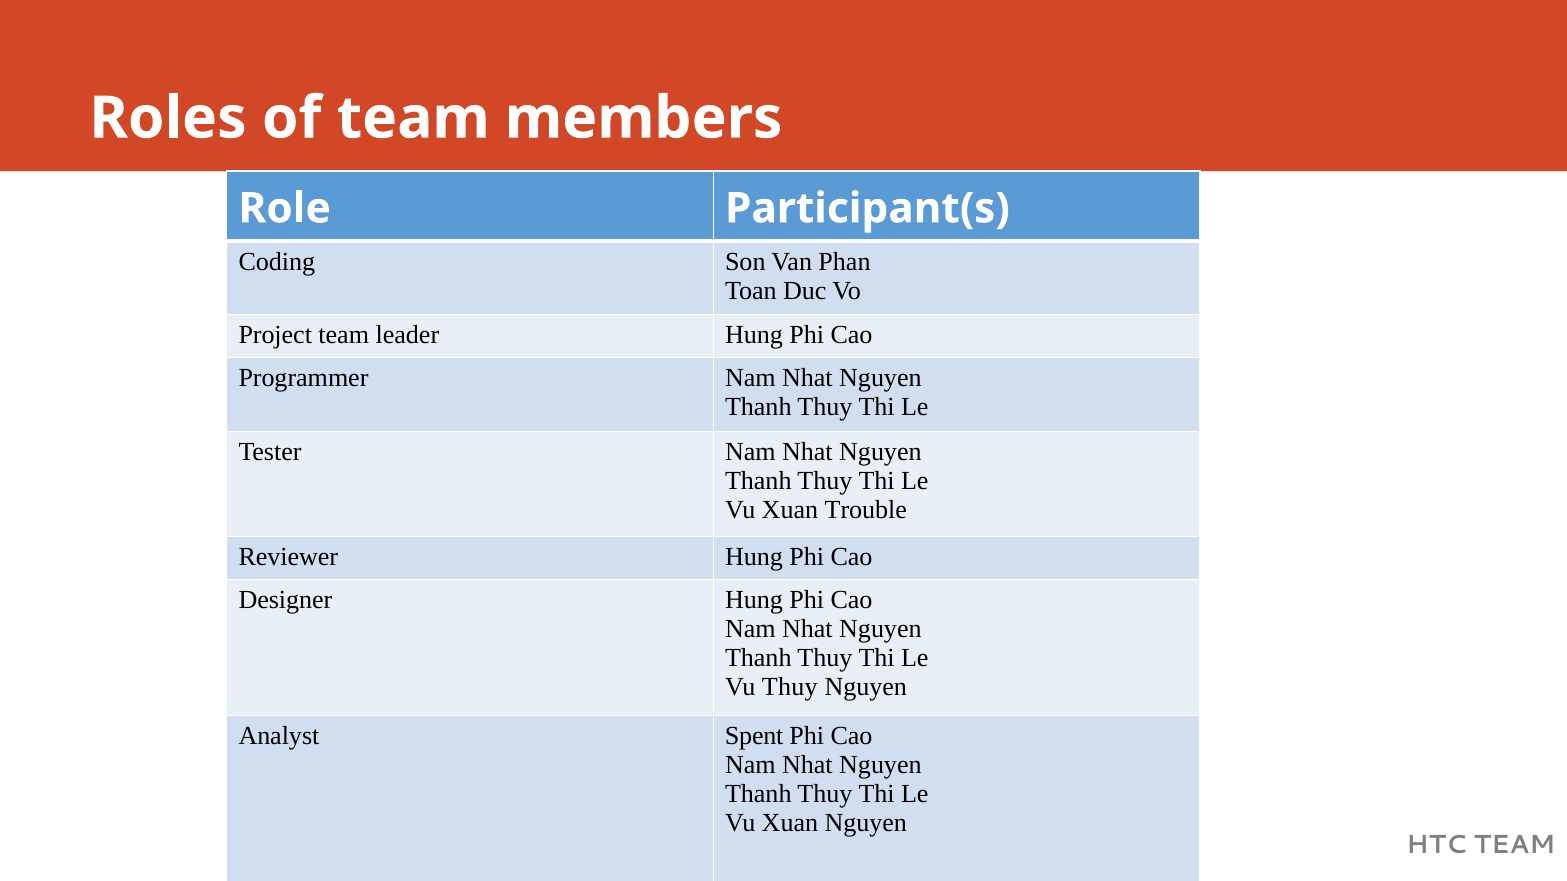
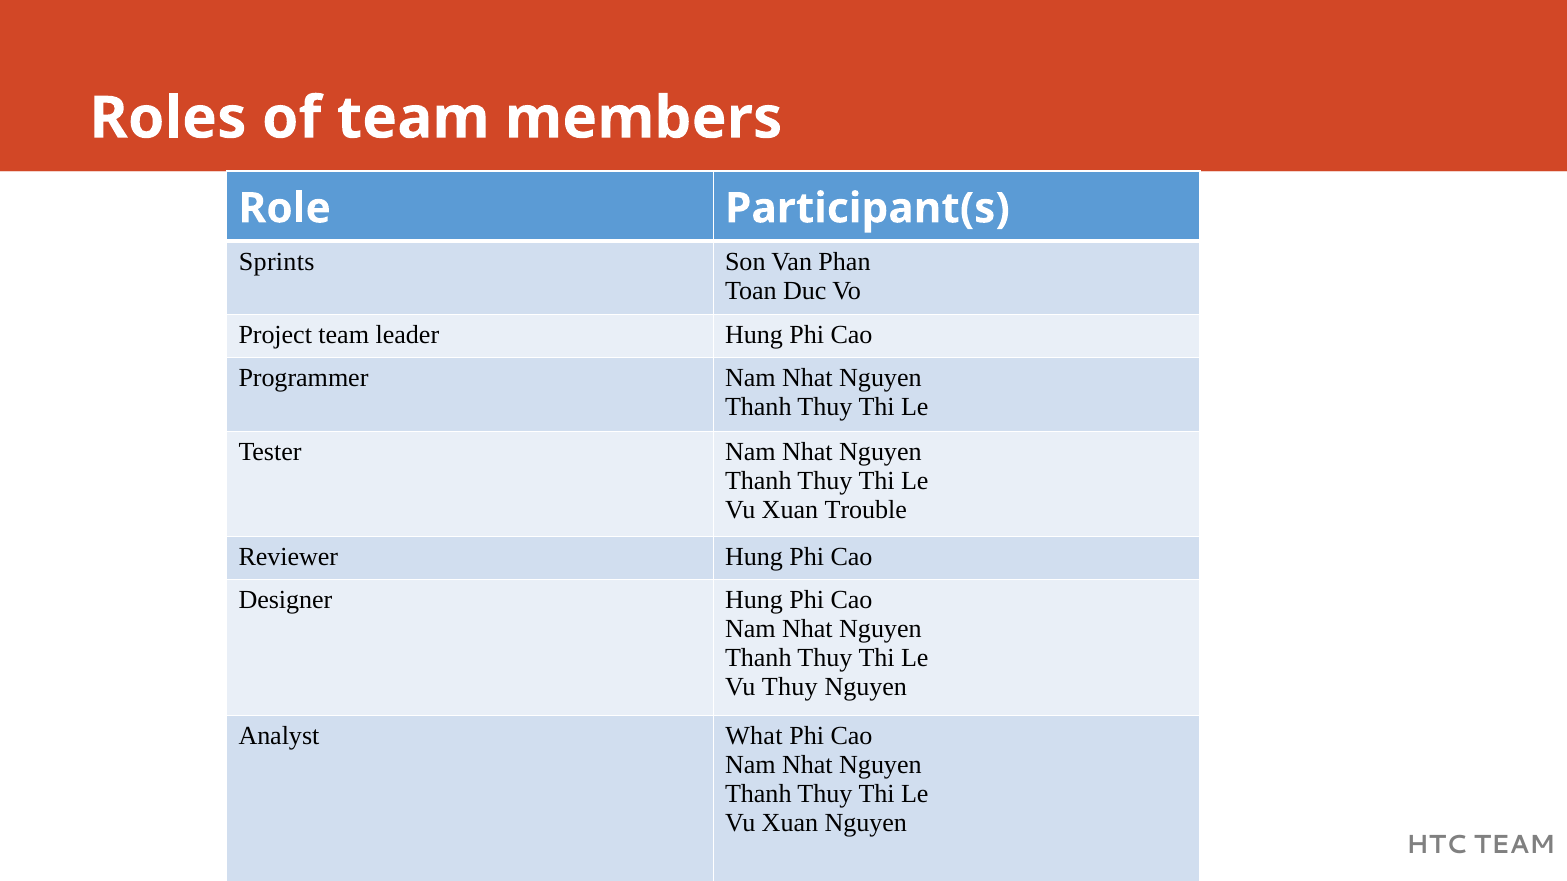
Coding: Coding -> Sprints (277, 262)
Spent: Spent -> What (754, 737)
